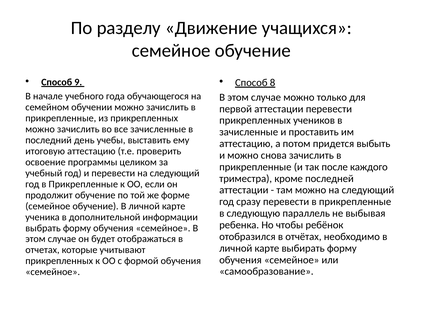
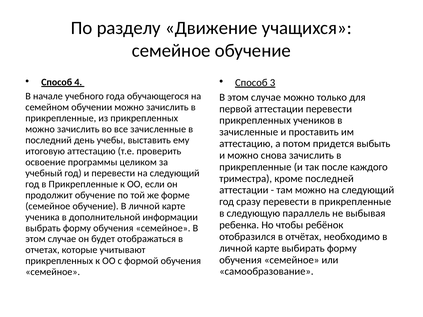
9: 9 -> 4 (78, 82)
8: 8 -> 3 (273, 83)
